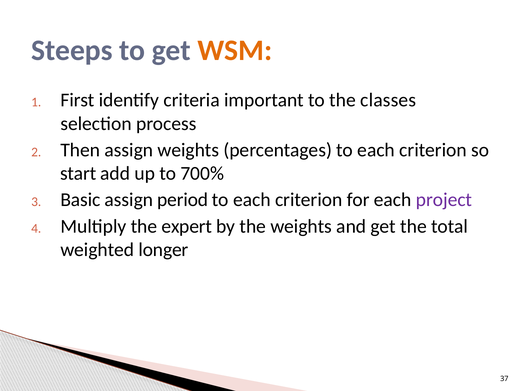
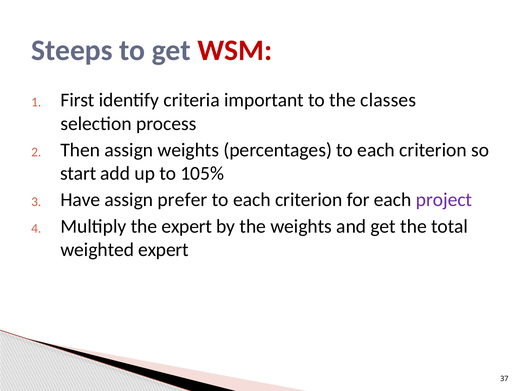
WSM colour: orange -> red (235, 50)
700%: 700% -> 105% (202, 173)
Basic: Basic -> Have (80, 200)
period: period -> prefer (183, 200)
weighted longer: longer -> expert (163, 250)
